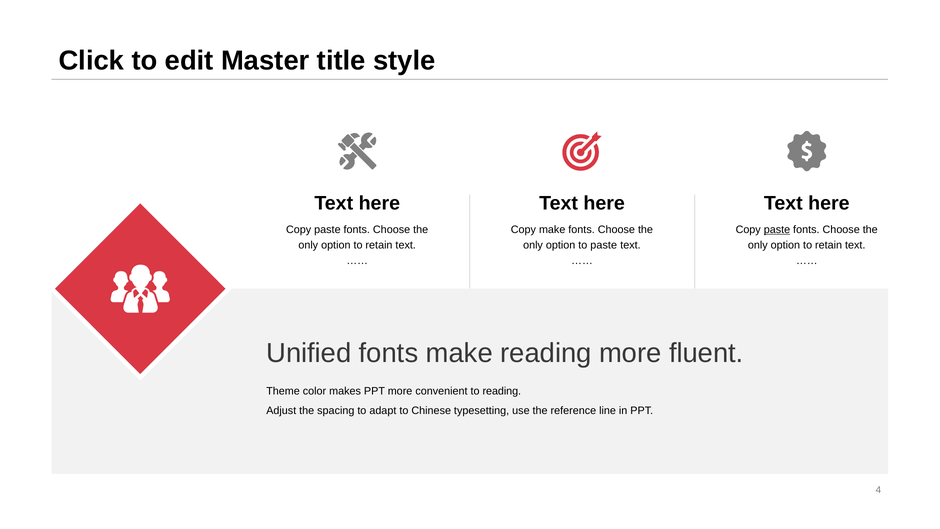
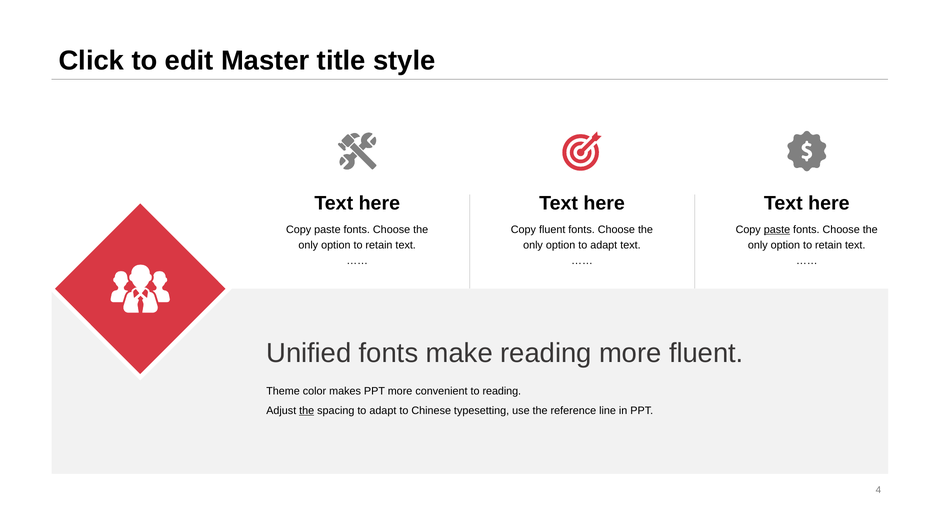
Copy make: make -> fluent (552, 230)
option to paste: paste -> adapt (604, 245)
the underline: none -> present (307, 410)
